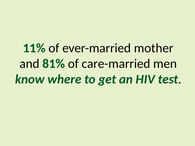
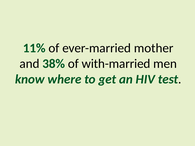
81%: 81% -> 38% (54, 64)
care-married: care-married -> with-married (116, 64)
